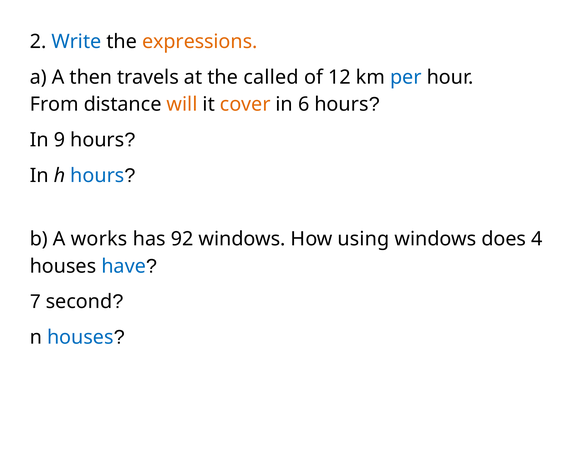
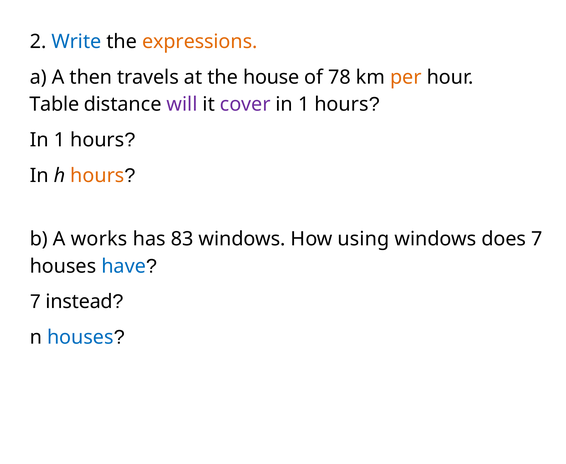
called: called -> house (271, 77)
12: 12 -> 78 (339, 77)
per colour: blue -> orange (406, 77)
From: From -> Table (54, 104)
will colour: orange -> purple (182, 104)
cover colour: orange -> purple (245, 104)
6: 6 -> 1 (304, 104)
9: 9 -> 1 (59, 140)
hours colour: blue -> orange (97, 176)
92: 92 -> 83 (182, 239)
does 4: 4 -> 7 (537, 239)
second: second -> instead (79, 302)
